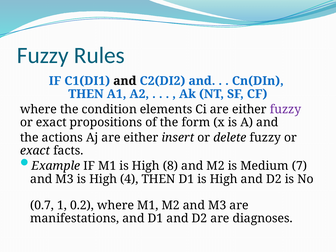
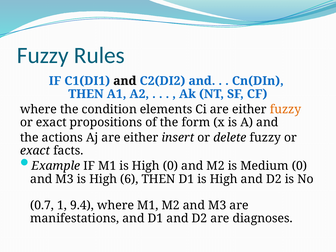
fuzzy colour: purple -> orange (286, 109)
High 8: 8 -> 0 (170, 166)
Medium 7: 7 -> 0 (299, 166)
4: 4 -> 6 (129, 179)
0.2: 0.2 -> 9.4 (82, 205)
